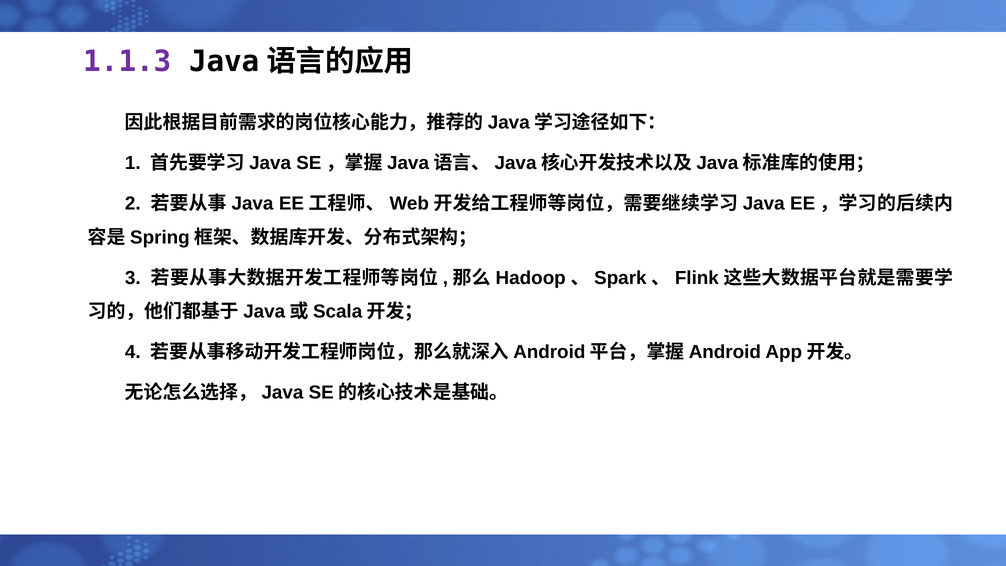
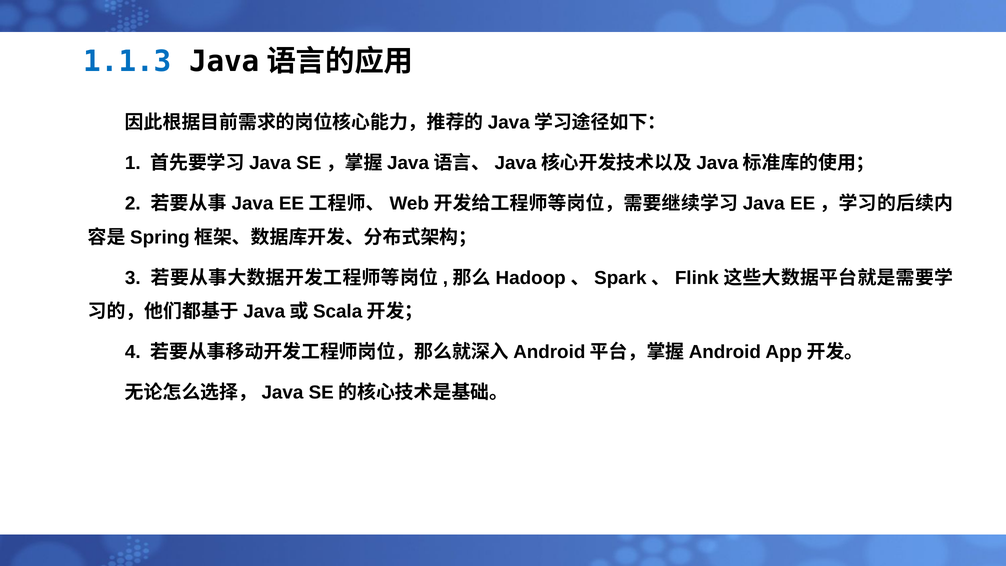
1.1.3 colour: purple -> blue (127, 61)
